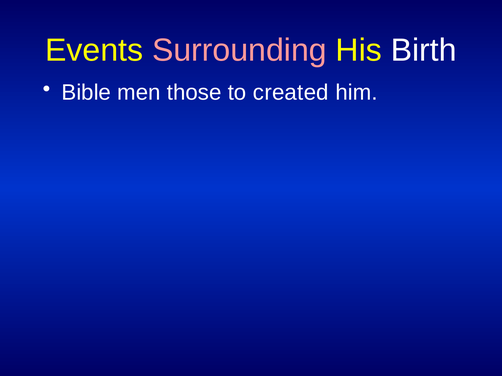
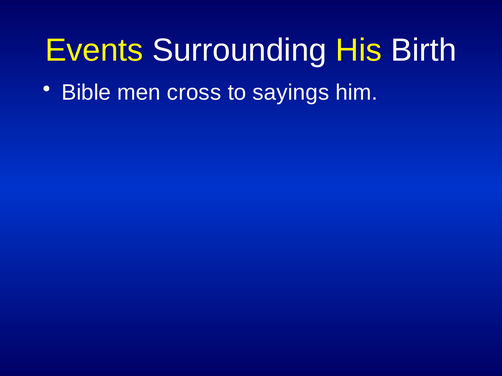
Surrounding colour: pink -> white (239, 50)
those: those -> cross (194, 93)
created: created -> sayings (291, 93)
